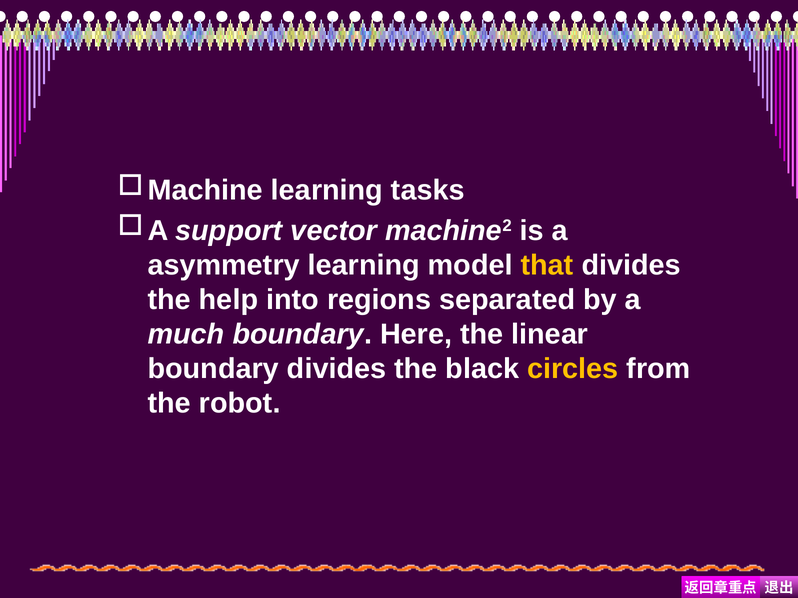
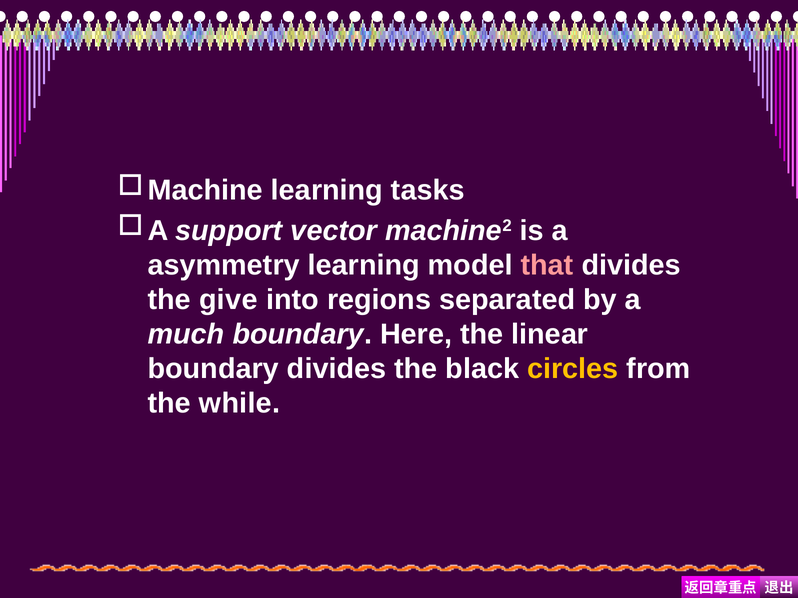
that colour: yellow -> pink (547, 265)
help: help -> give (228, 300)
robot: robot -> while (240, 404)
